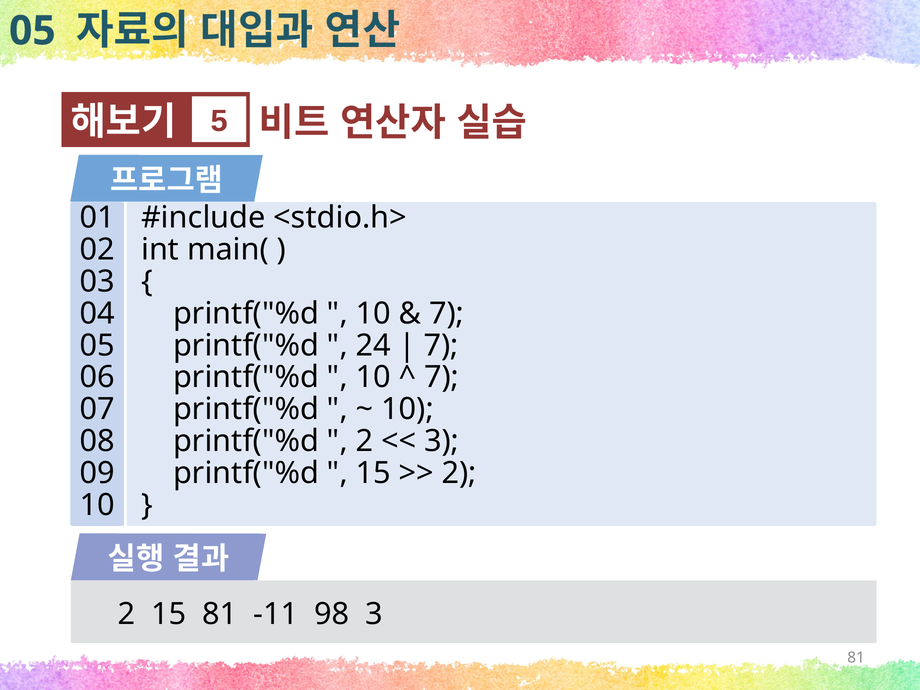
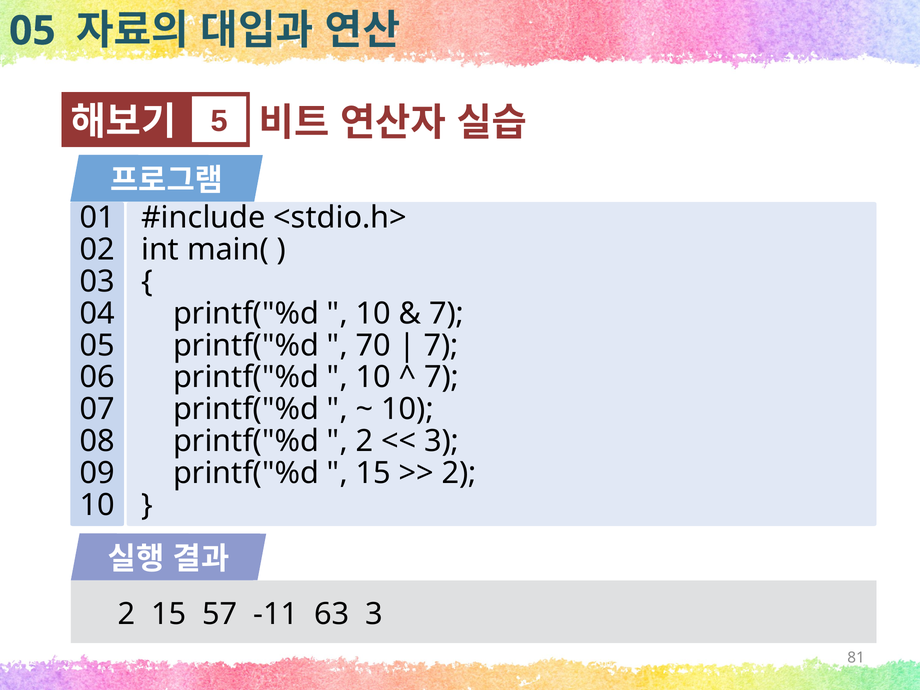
24: 24 -> 70 (373, 345)
15 81: 81 -> 57 (220, 614)
98: 98 -> 63 (332, 614)
